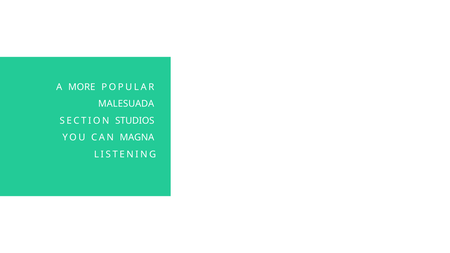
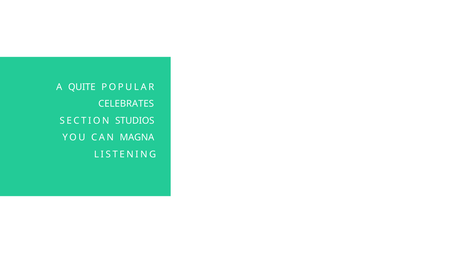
MORE: MORE -> QUITE (82, 87)
MALESUADA: MALESUADA -> CELEBRATES (126, 104)
